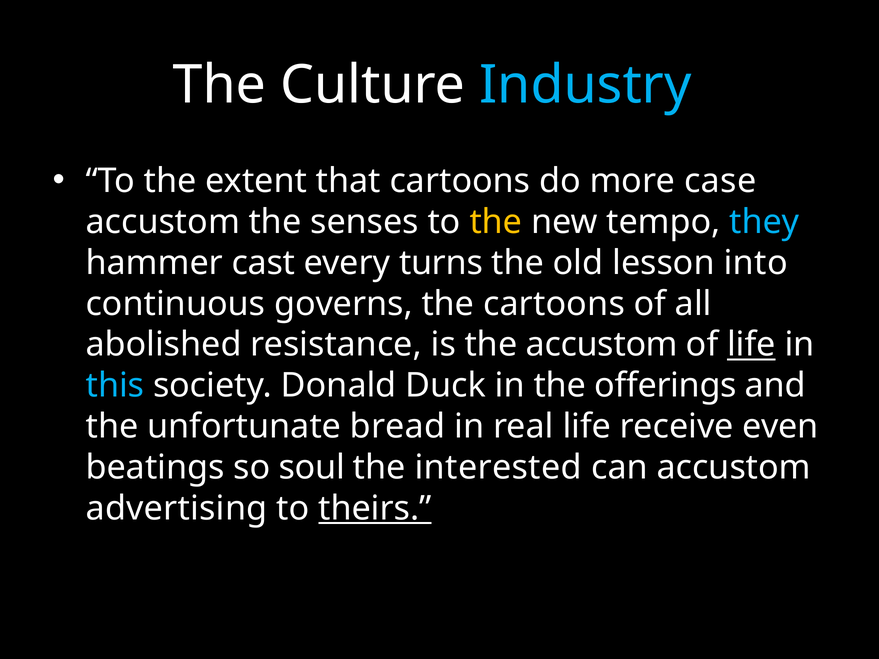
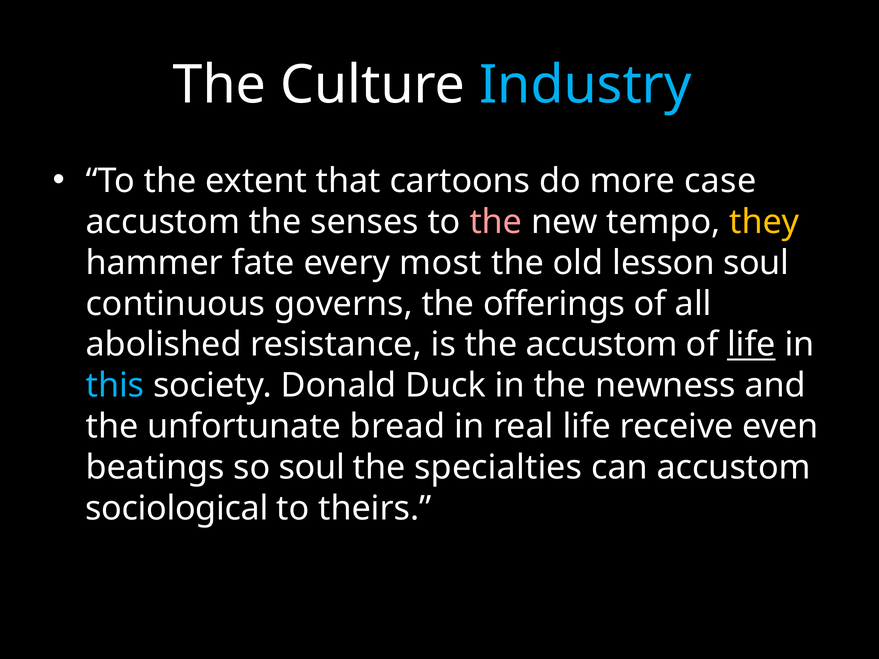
the colour: yellow -> pink (496, 222)
they colour: light blue -> yellow (764, 222)
cast: cast -> fate (263, 263)
turns: turns -> most (441, 263)
lesson into: into -> soul (756, 263)
the cartoons: cartoons -> offerings (554, 304)
offerings: offerings -> newness (665, 386)
interested: interested -> specialties (498, 468)
advertising: advertising -> sociological (177, 509)
theirs underline: present -> none (375, 509)
